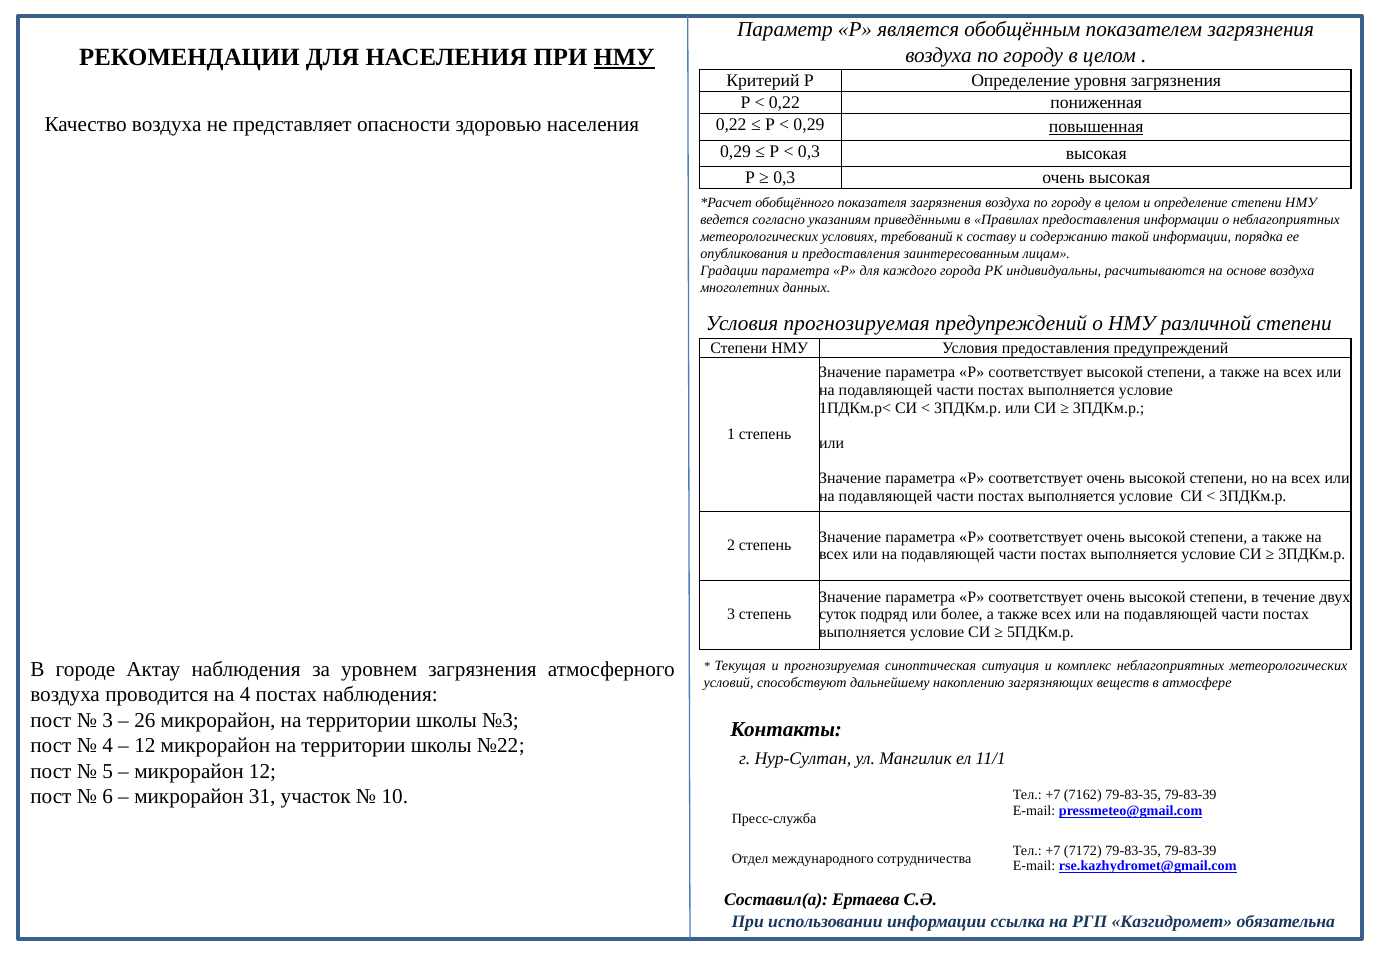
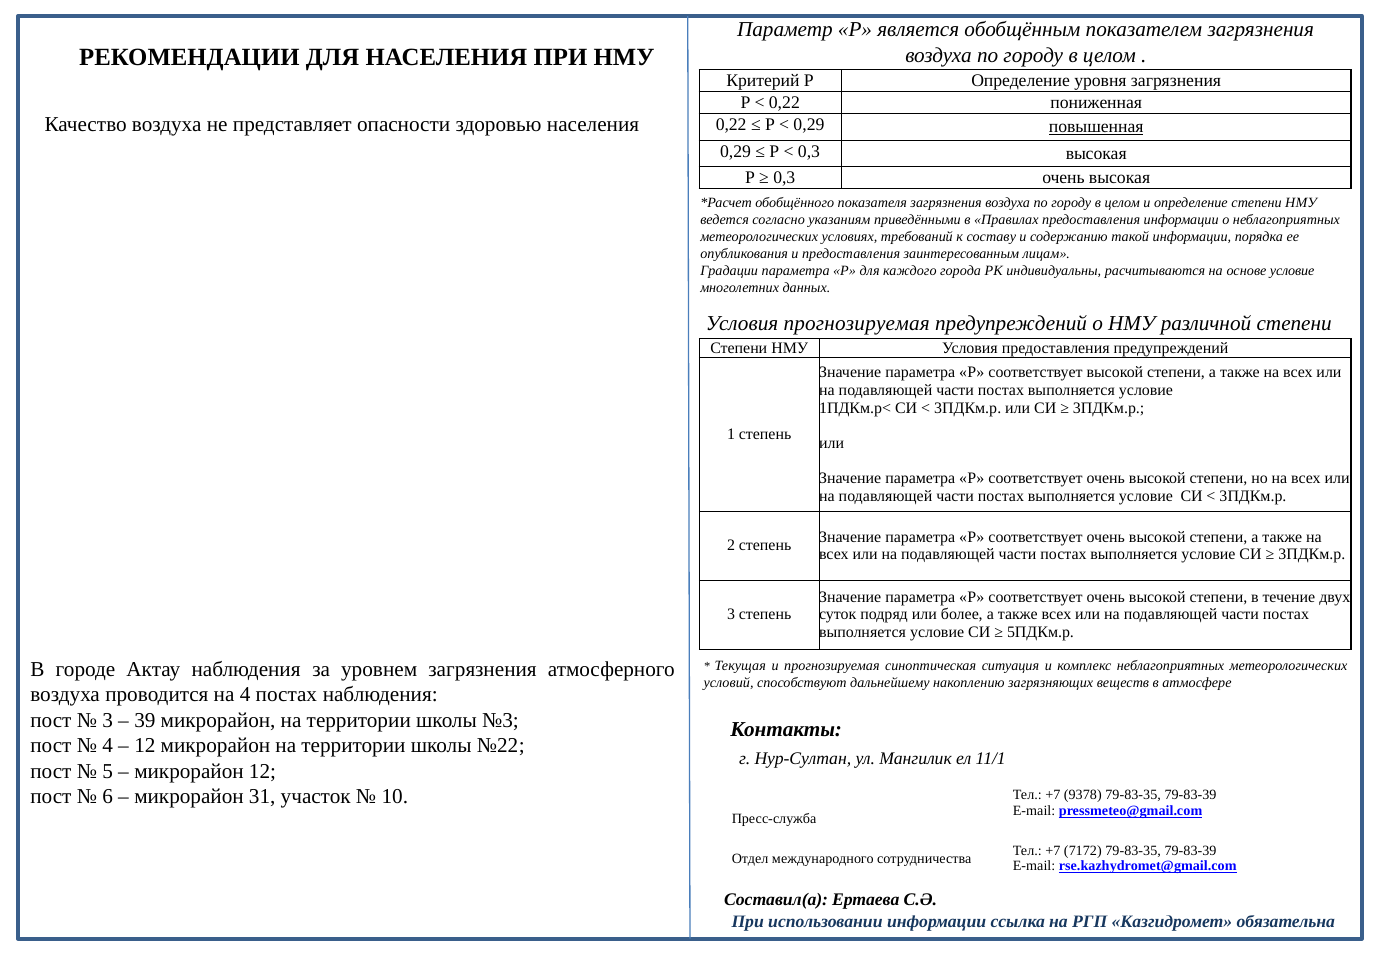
НМУ underline: present -> none (624, 57)
основе воздуха: воздуха -> условие (1292, 271)
26: 26 -> 39 (145, 720)
7162: 7162 -> 9378 (1083, 796)
